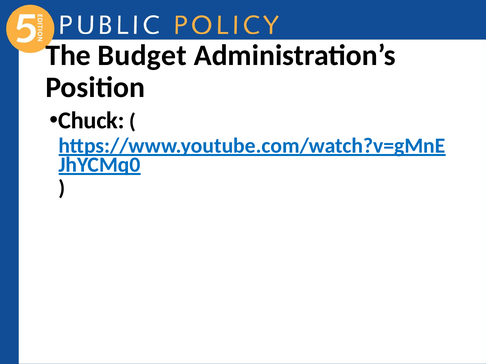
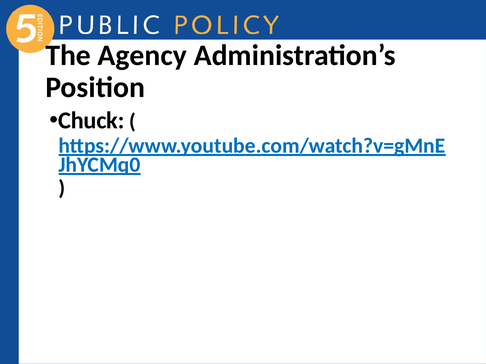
Budget: Budget -> Agency (142, 55)
